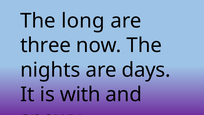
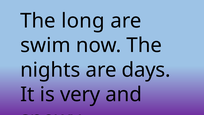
three: three -> swim (45, 45)
with: with -> very (80, 94)
